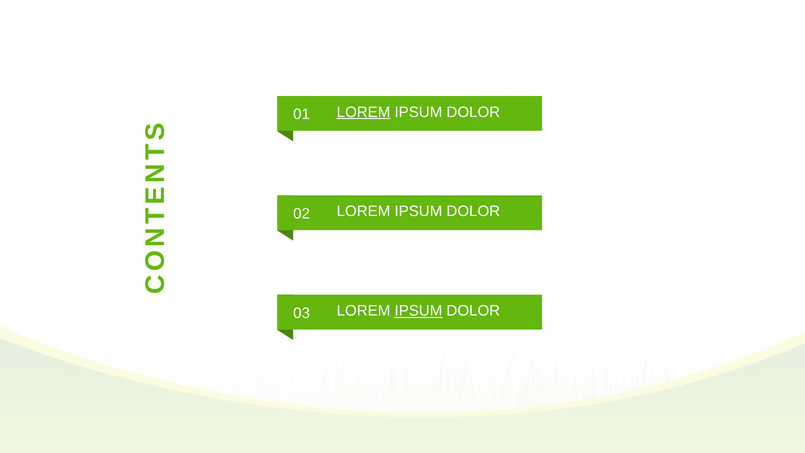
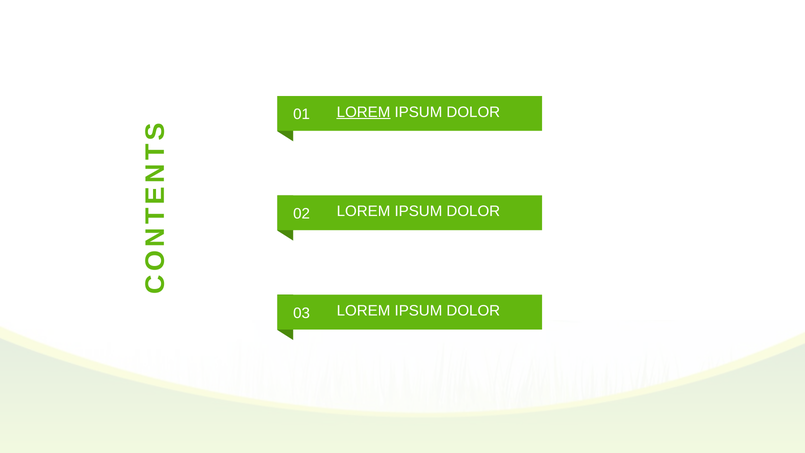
IPSUM underline: present -> none (418, 311)
